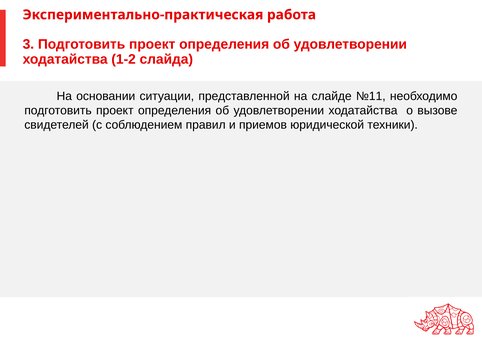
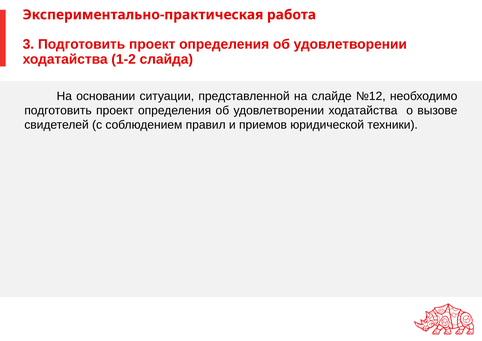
№11: №11 -> №12 (371, 96)
